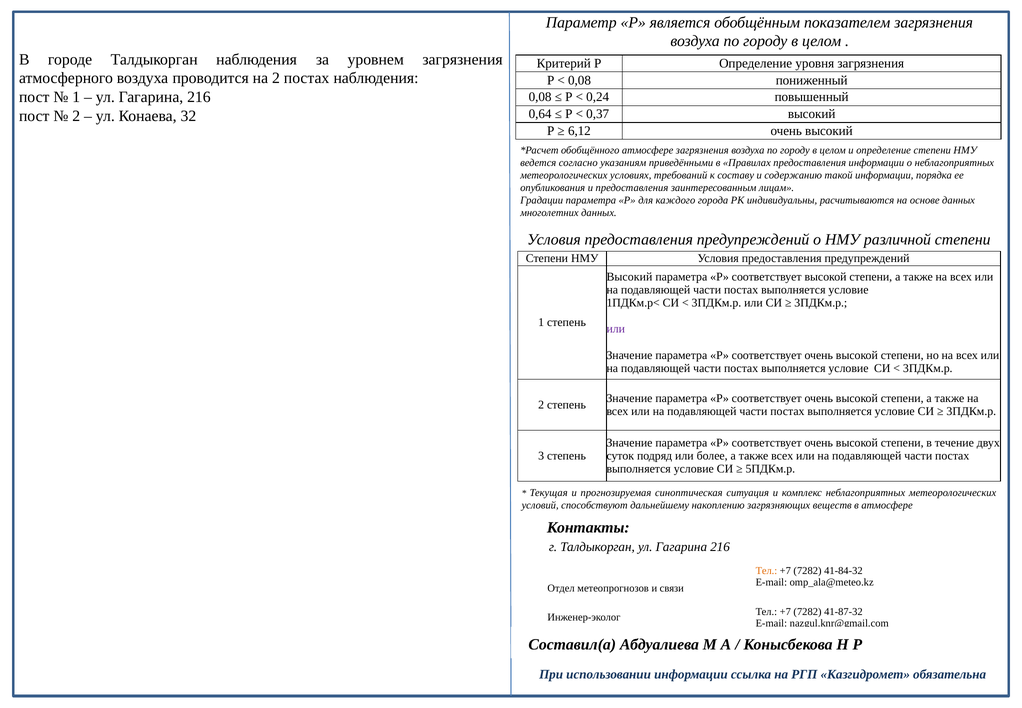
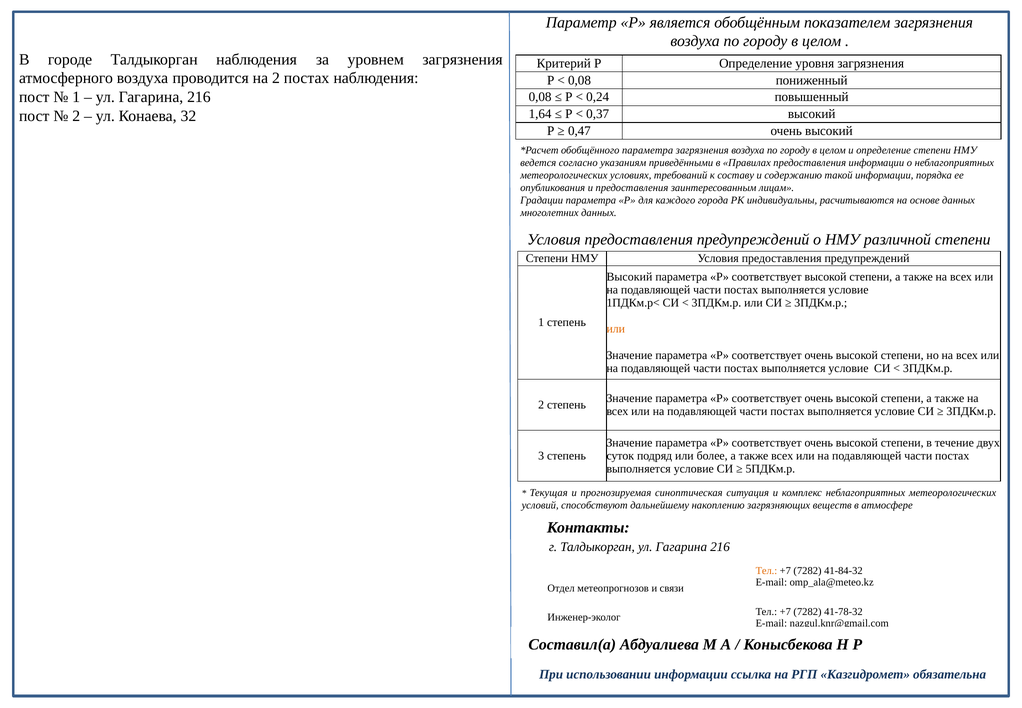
0,64: 0,64 -> 1,64 (540, 114)
6,12: 6,12 -> 0,47 (579, 131)
обобщённого атмосфере: атмосфере -> параметра (648, 150)
или colour: purple -> orange (616, 329)
41-87-32: 41-87-32 -> 41-78-32 (843, 611)
